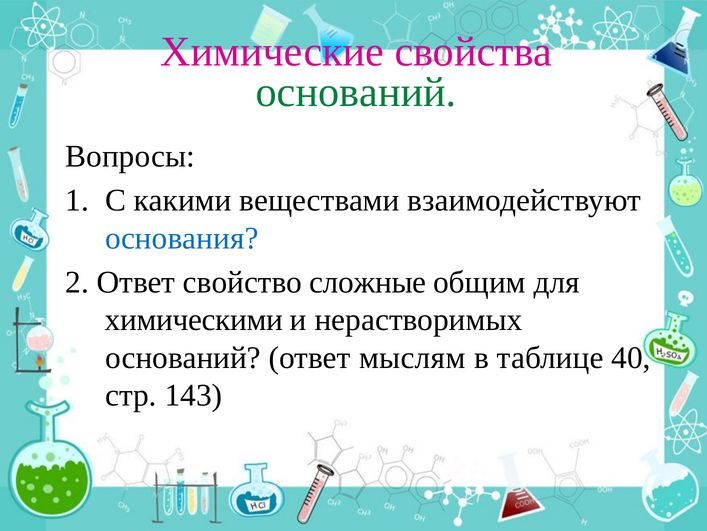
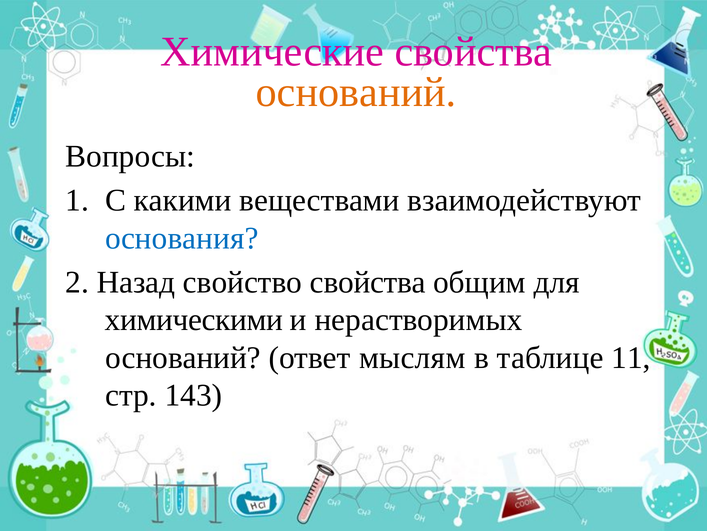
оснований colour: green -> orange (356, 92)
2 Ответ: Ответ -> Назад (136, 282)
свойство сложные: сложные -> свойства (368, 282)
40: 40 -> 11 (631, 357)
